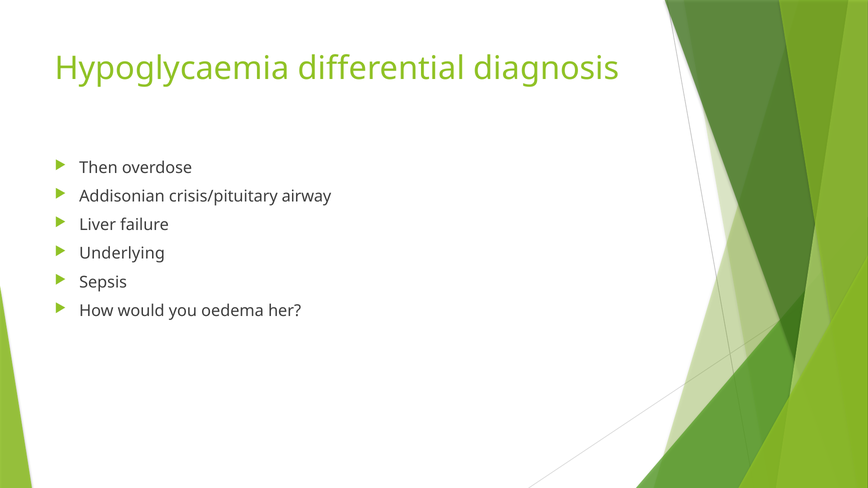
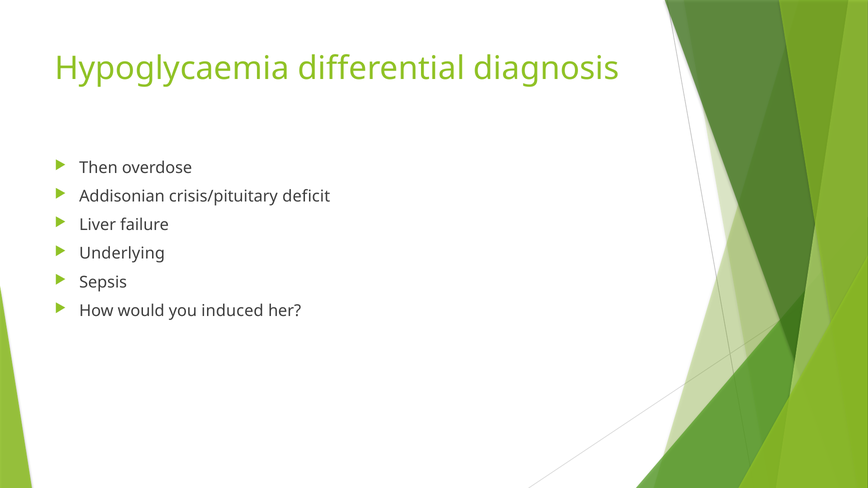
airway: airway -> deficit (306, 197)
oedema: oedema -> induced (232, 311)
